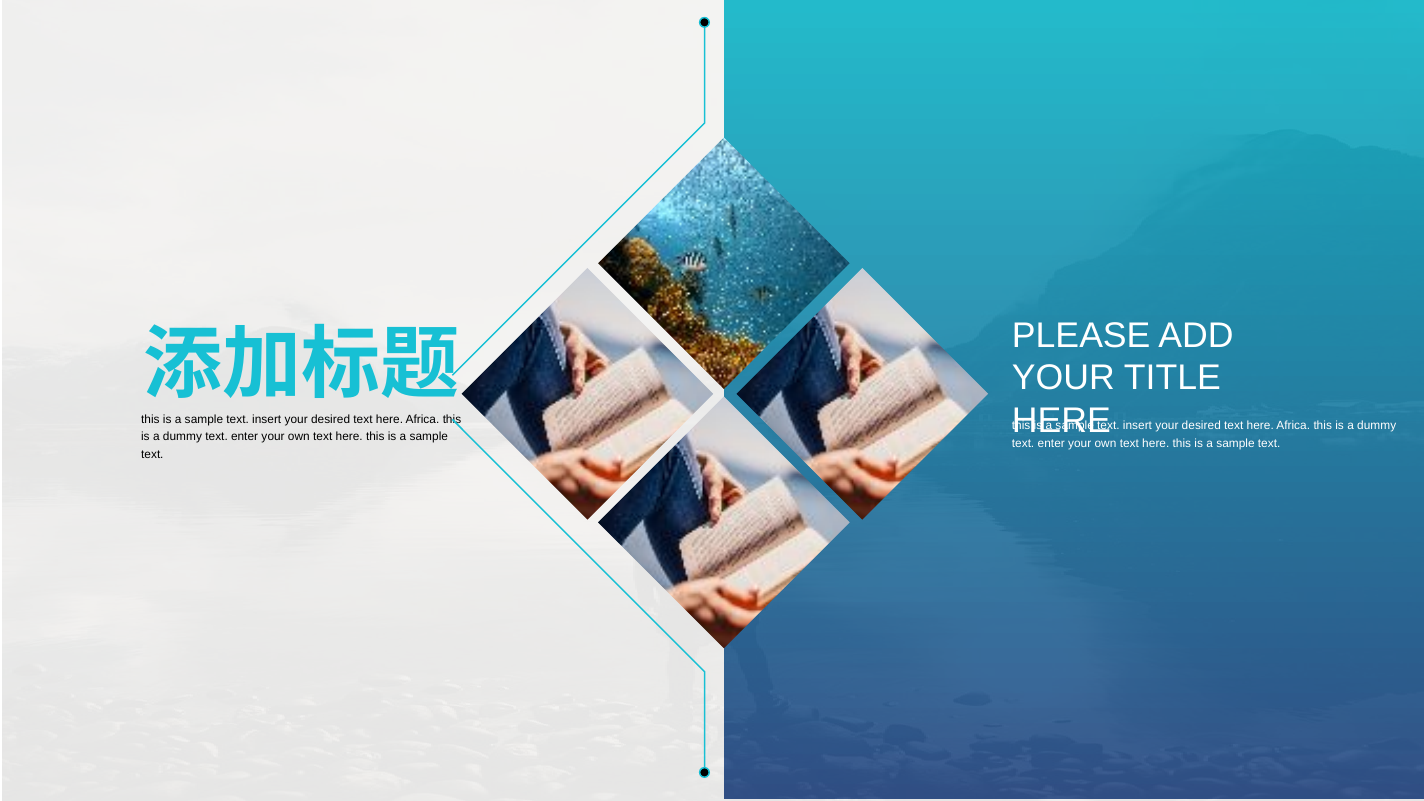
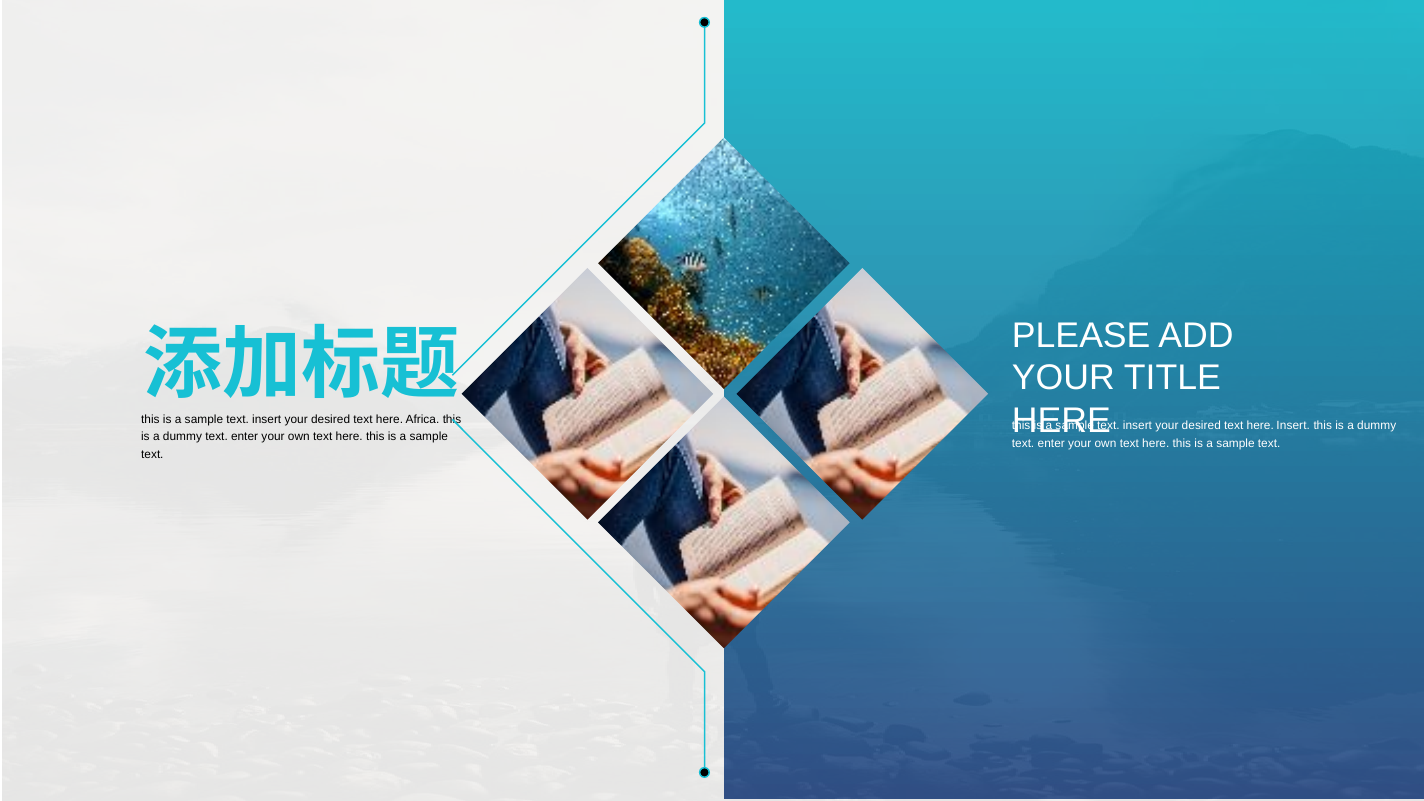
Africa: Africa -> Insert (1293, 426)
